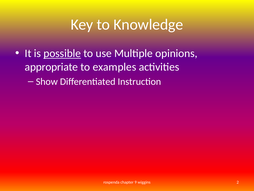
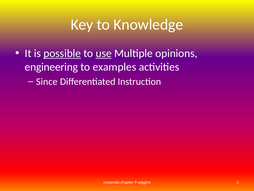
use underline: none -> present (104, 53)
appropriate: appropriate -> engineering (51, 67)
Show: Show -> Since (47, 81)
